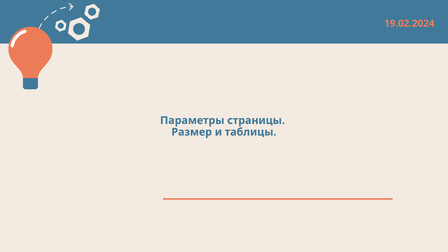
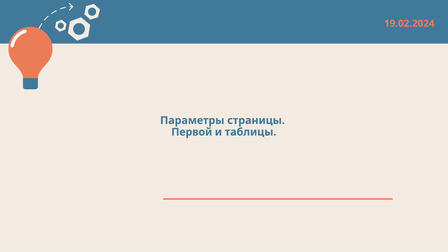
Размер: Размер -> Первой (192, 132)
